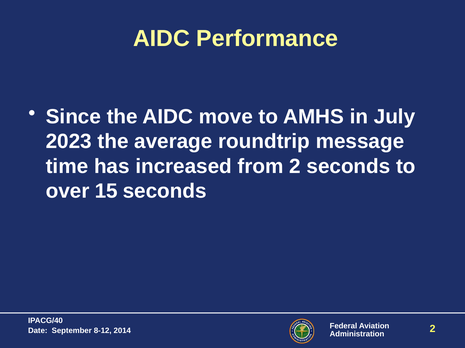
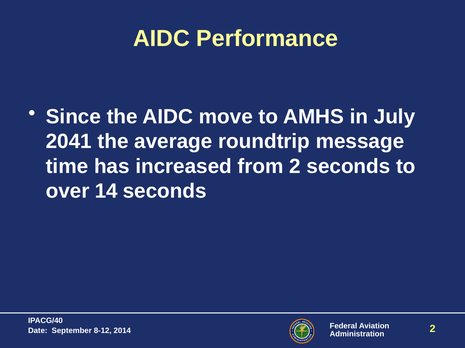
2023: 2023 -> 2041 (69, 142)
15: 15 -> 14 (106, 191)
